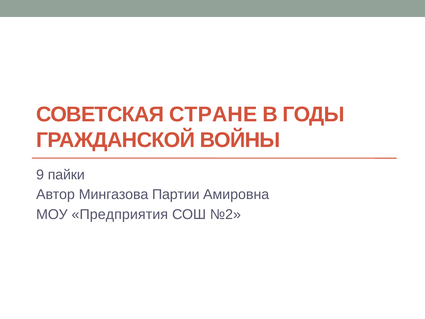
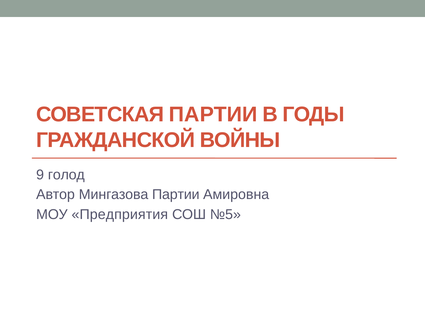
СОВЕТСКАЯ СТРАНЕ: СТРАНЕ -> ПАРТИИ (213, 114)
пайки: пайки -> голод (66, 175)
№2: №2 -> №5 (225, 214)
